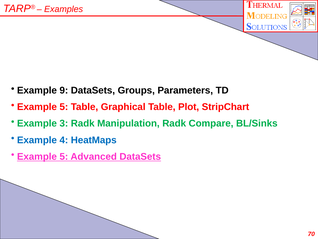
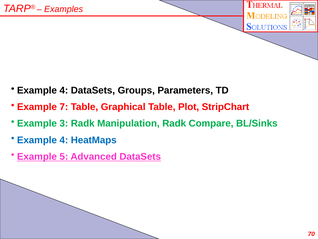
9: 9 -> 4 (64, 90)
5: 5 -> 7 (64, 107)
